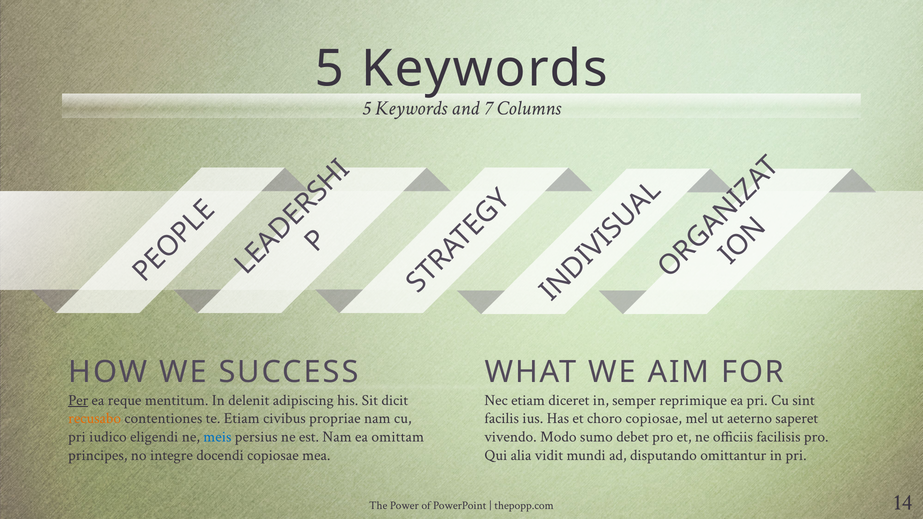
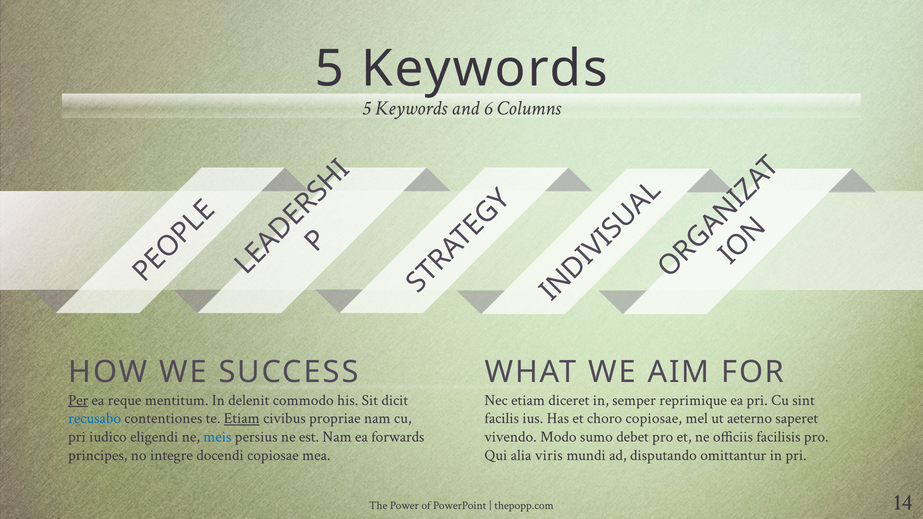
7: 7 -> 6 (488, 108)
adipiscing: adipiscing -> commodo (303, 400)
recusabo colour: orange -> blue (95, 419)
Etiam underline: none -> present (242, 419)
omittam: omittam -> forwards (398, 437)
vidit: vidit -> viris (549, 456)
